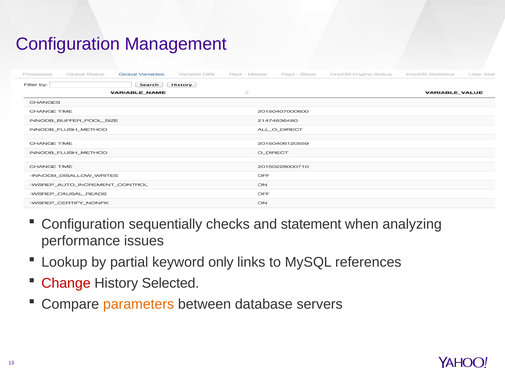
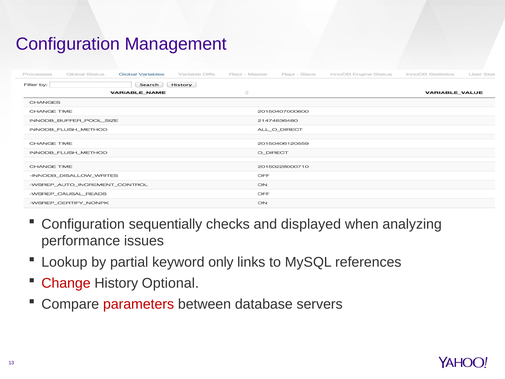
statement: statement -> displayed (311, 224)
Selected: Selected -> Optional (170, 283)
parameters colour: orange -> red (139, 304)
